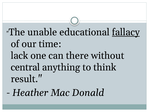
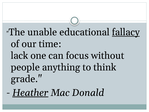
there: there -> focus (77, 55)
central: central -> people (25, 67)
result: result -> grade (26, 79)
Heather underline: none -> present (30, 92)
